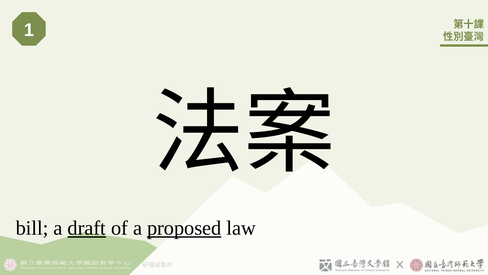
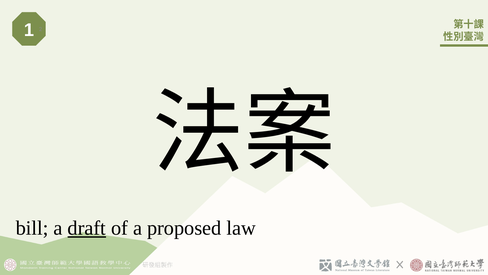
proposed underline: present -> none (184, 228)
